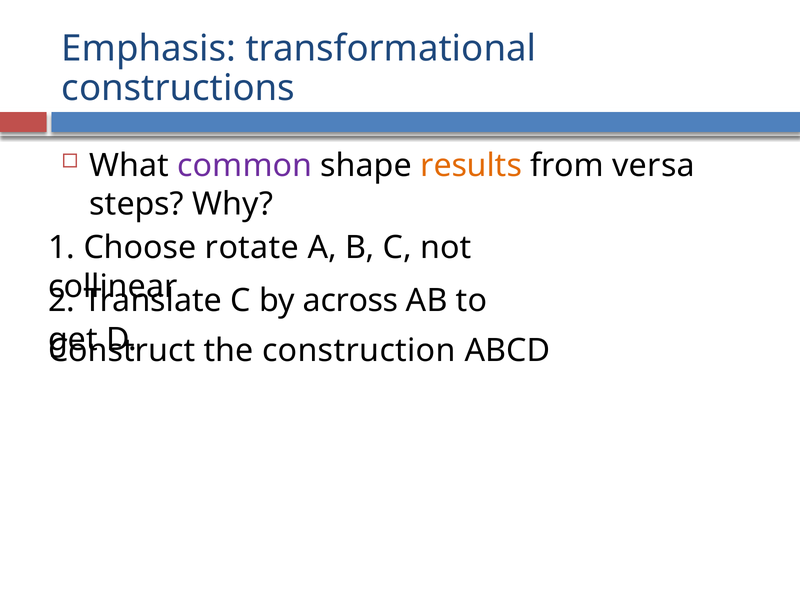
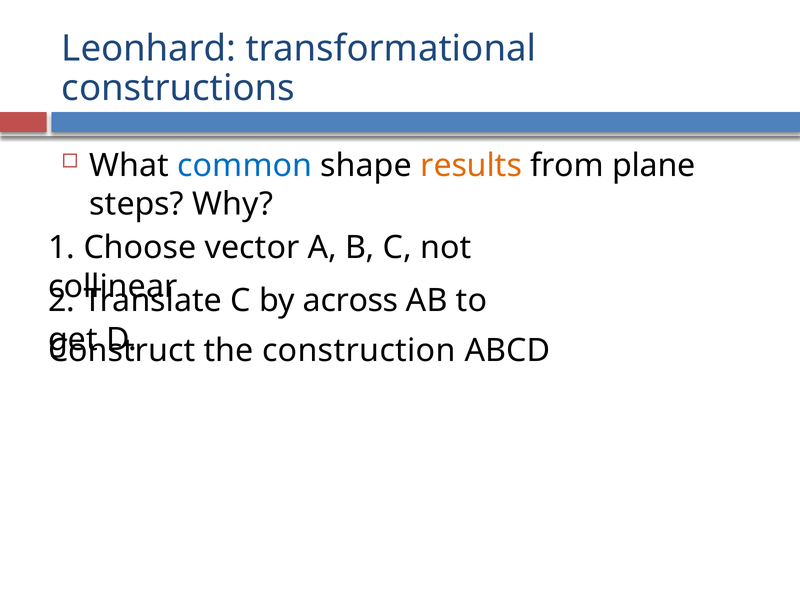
Emphasis: Emphasis -> Leonhard (149, 48)
common colour: purple -> blue (245, 166)
versa: versa -> plane (654, 166)
rotate: rotate -> vector (252, 248)
